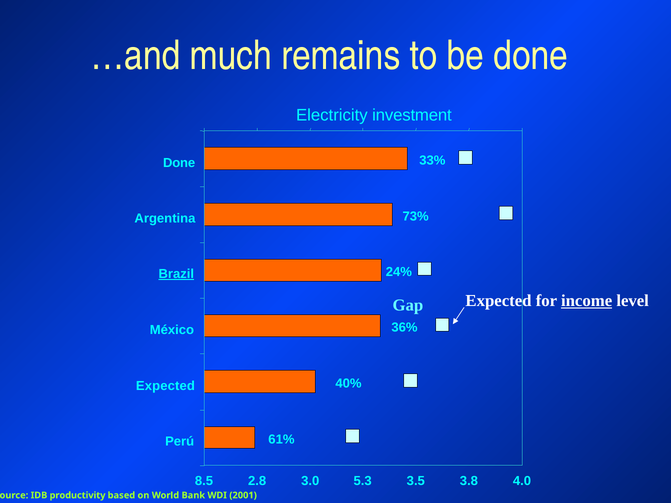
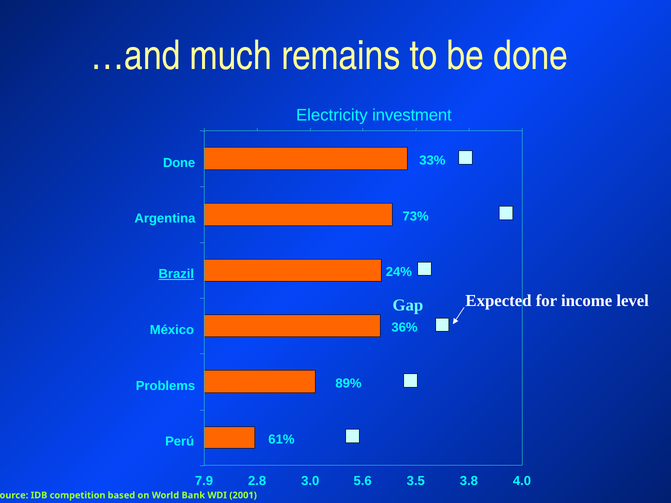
income underline: present -> none (587, 301)
40%: 40% -> 89% (349, 384)
Expected: Expected -> Problems (166, 386)
8.5: 8.5 -> 7.9 (204, 481)
5.3: 5.3 -> 5.6 (363, 481)
productivity: productivity -> competition (78, 496)
